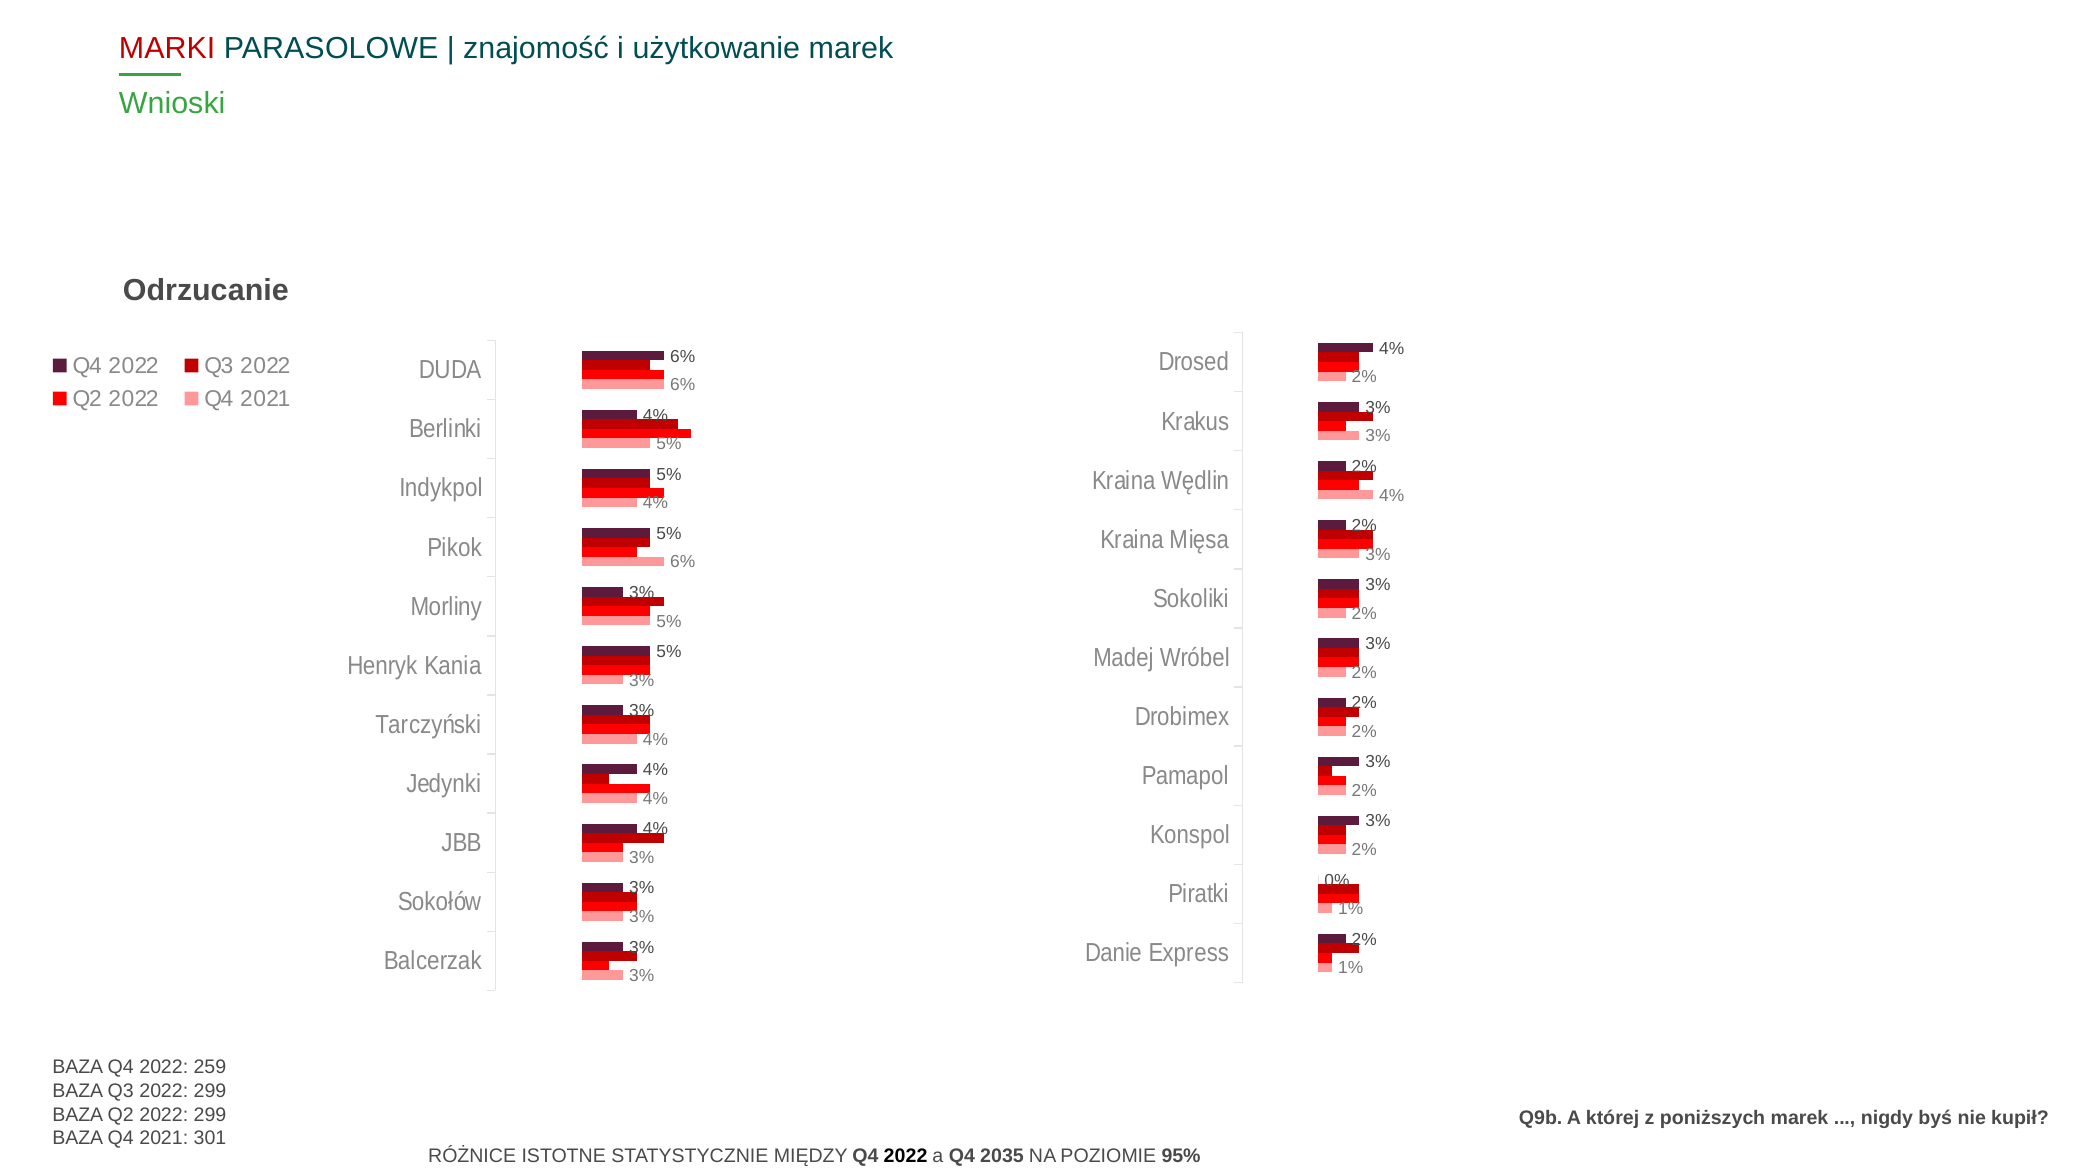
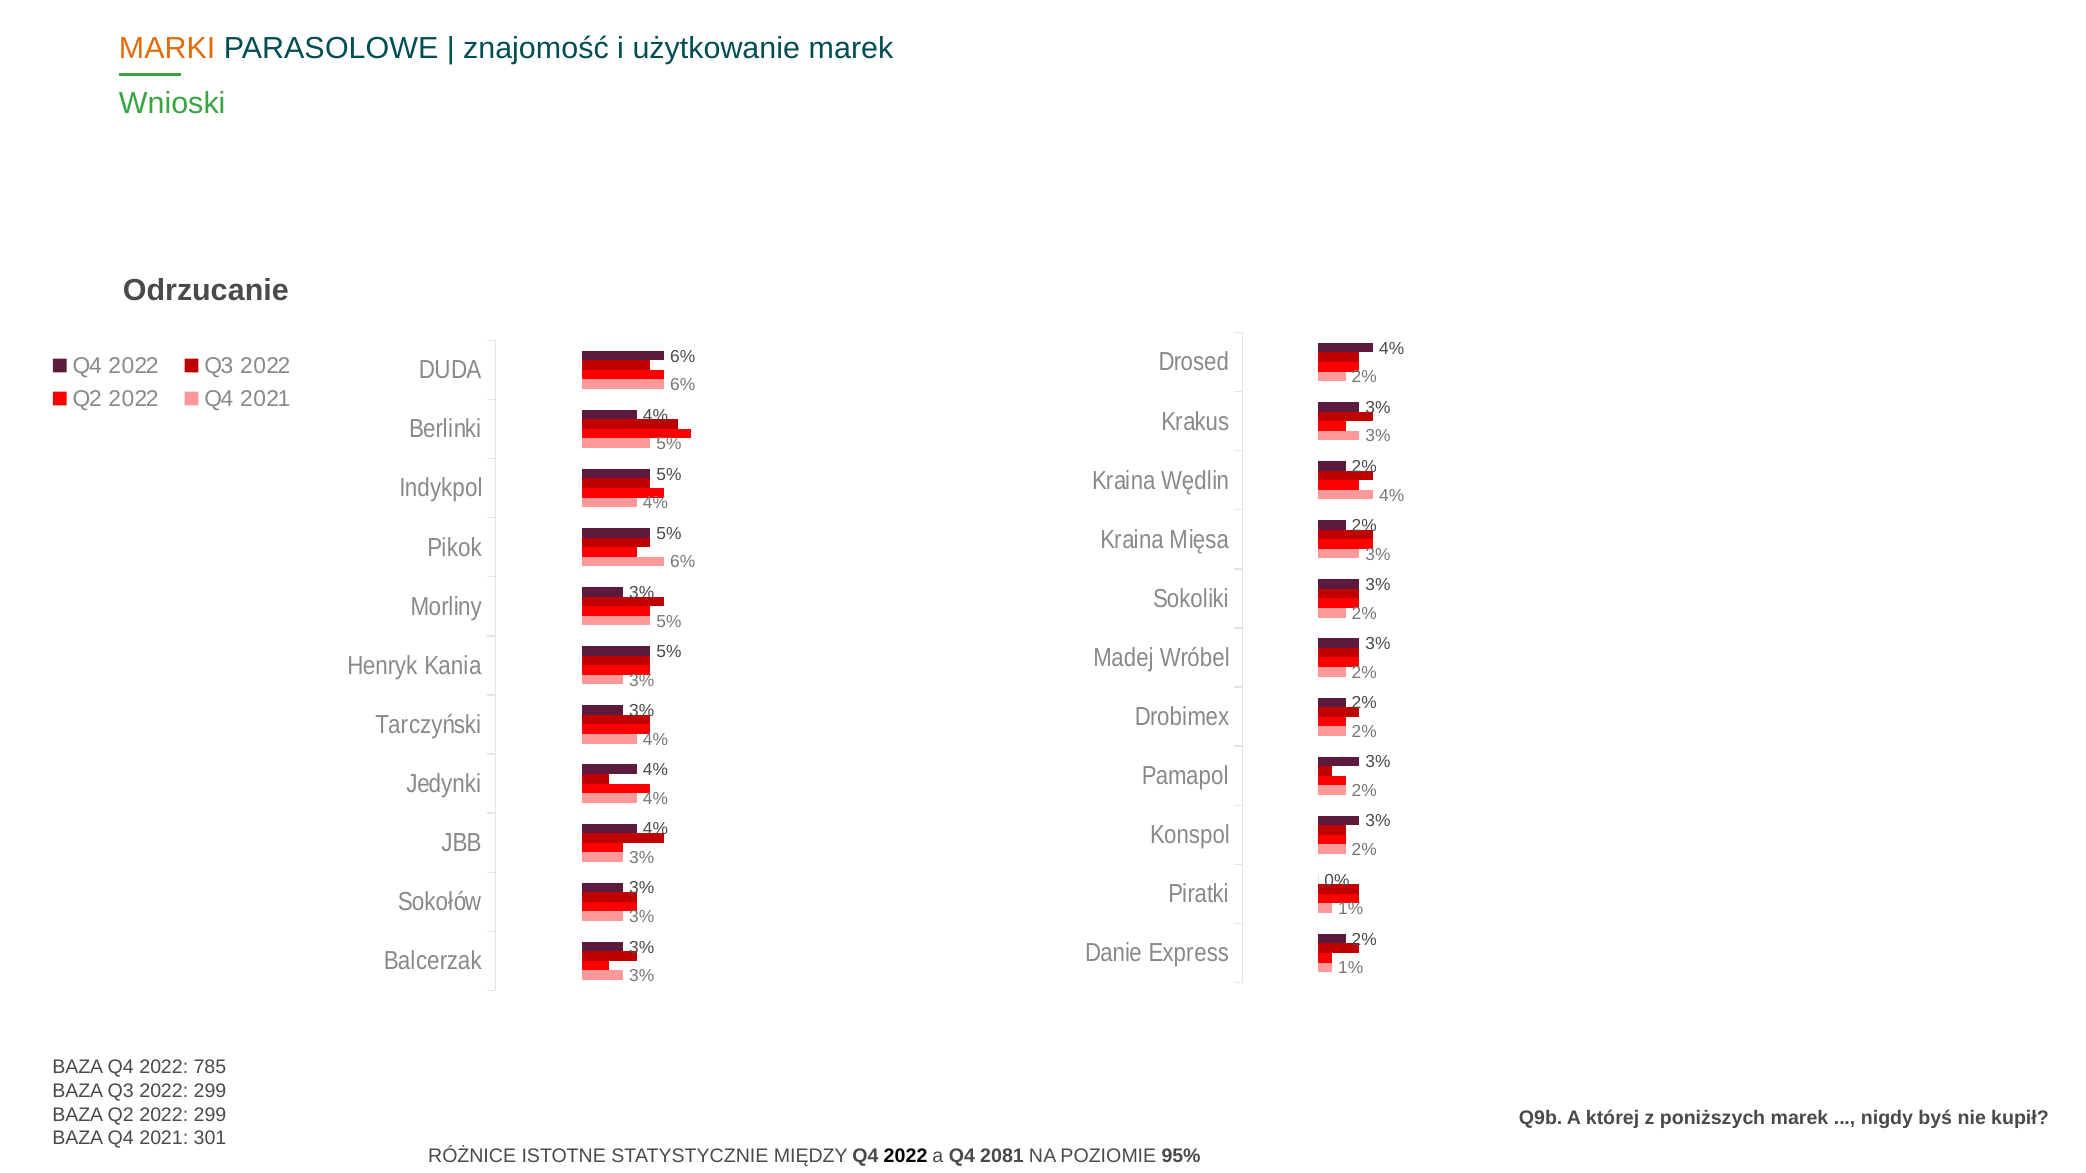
MARKI colour: red -> orange (167, 48)
259: 259 -> 785 (210, 1068)
2035: 2035 -> 2081 (1002, 1156)
